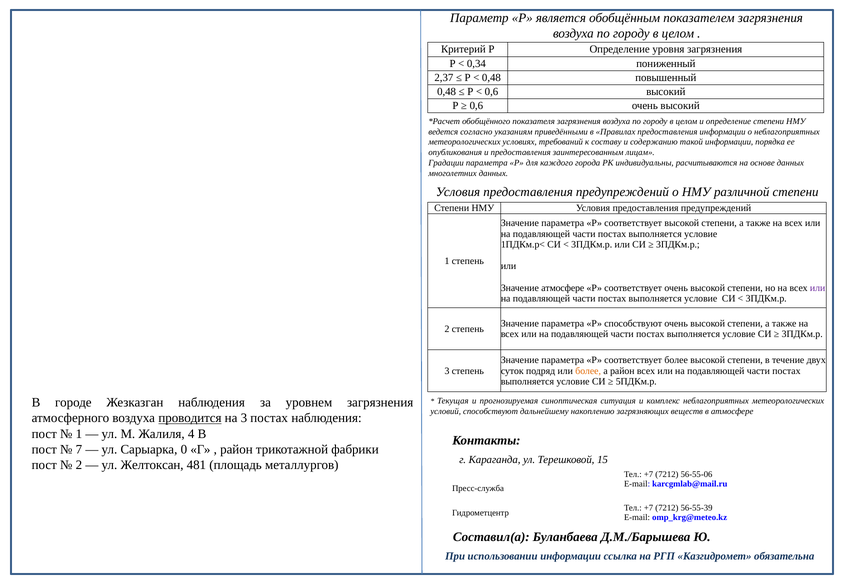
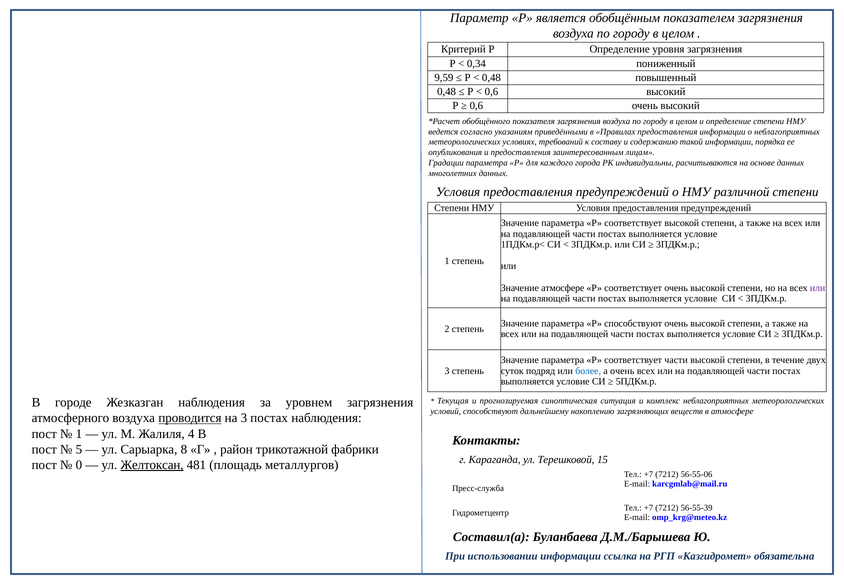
2,37: 2,37 -> 9,59 (444, 78)
соответствует более: более -> части (676, 360)
более colour: orange -> blue (588, 371)
а район: район -> очень (622, 371)
7: 7 -> 5 (79, 450)
0: 0 -> 8 (184, 450)
2: 2 -> 0 (79, 465)
Желтоксан underline: none -> present (152, 465)
